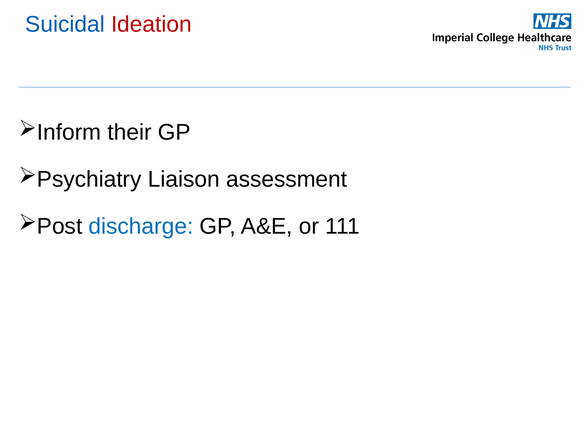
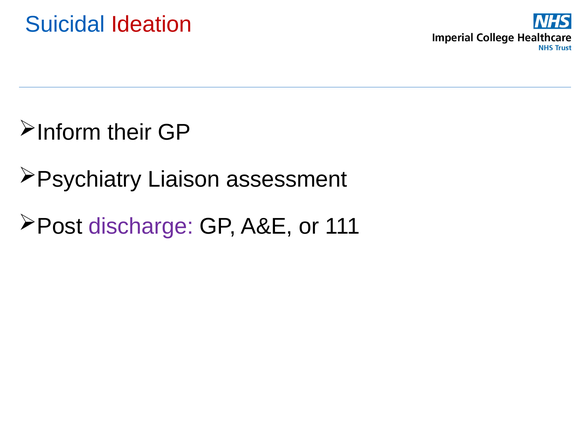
discharge colour: blue -> purple (141, 227)
